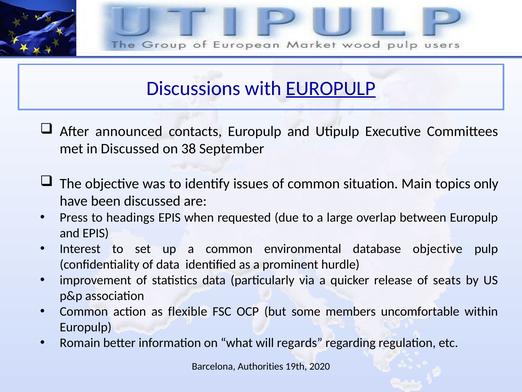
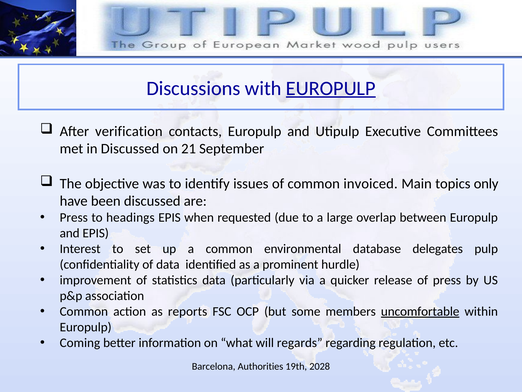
announced: announced -> verification (129, 131)
38: 38 -> 21 (189, 149)
situation: situation -> invoiced (371, 183)
database objective: objective -> delegates (438, 249)
of seats: seats -> press (447, 280)
flexible: flexible -> reports (188, 311)
uncomfortable underline: none -> present (420, 311)
Romain: Romain -> Coming (80, 342)
2020: 2020 -> 2028 (320, 366)
